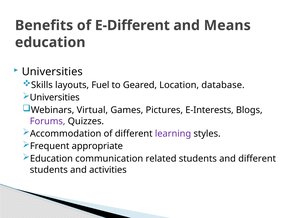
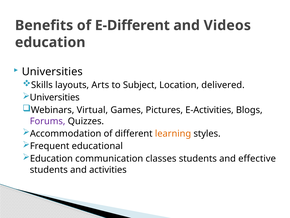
Means: Means -> Videos (227, 25)
Fuel: Fuel -> Arts (100, 85)
Geared: Geared -> Subject (140, 85)
database: database -> delivered (223, 85)
E-Interests: E-Interests -> E-Activities (209, 110)
learning colour: purple -> orange (173, 133)
appropriate: appropriate -> educational (97, 146)
related: related -> classes (161, 158)
and different: different -> effective (257, 158)
